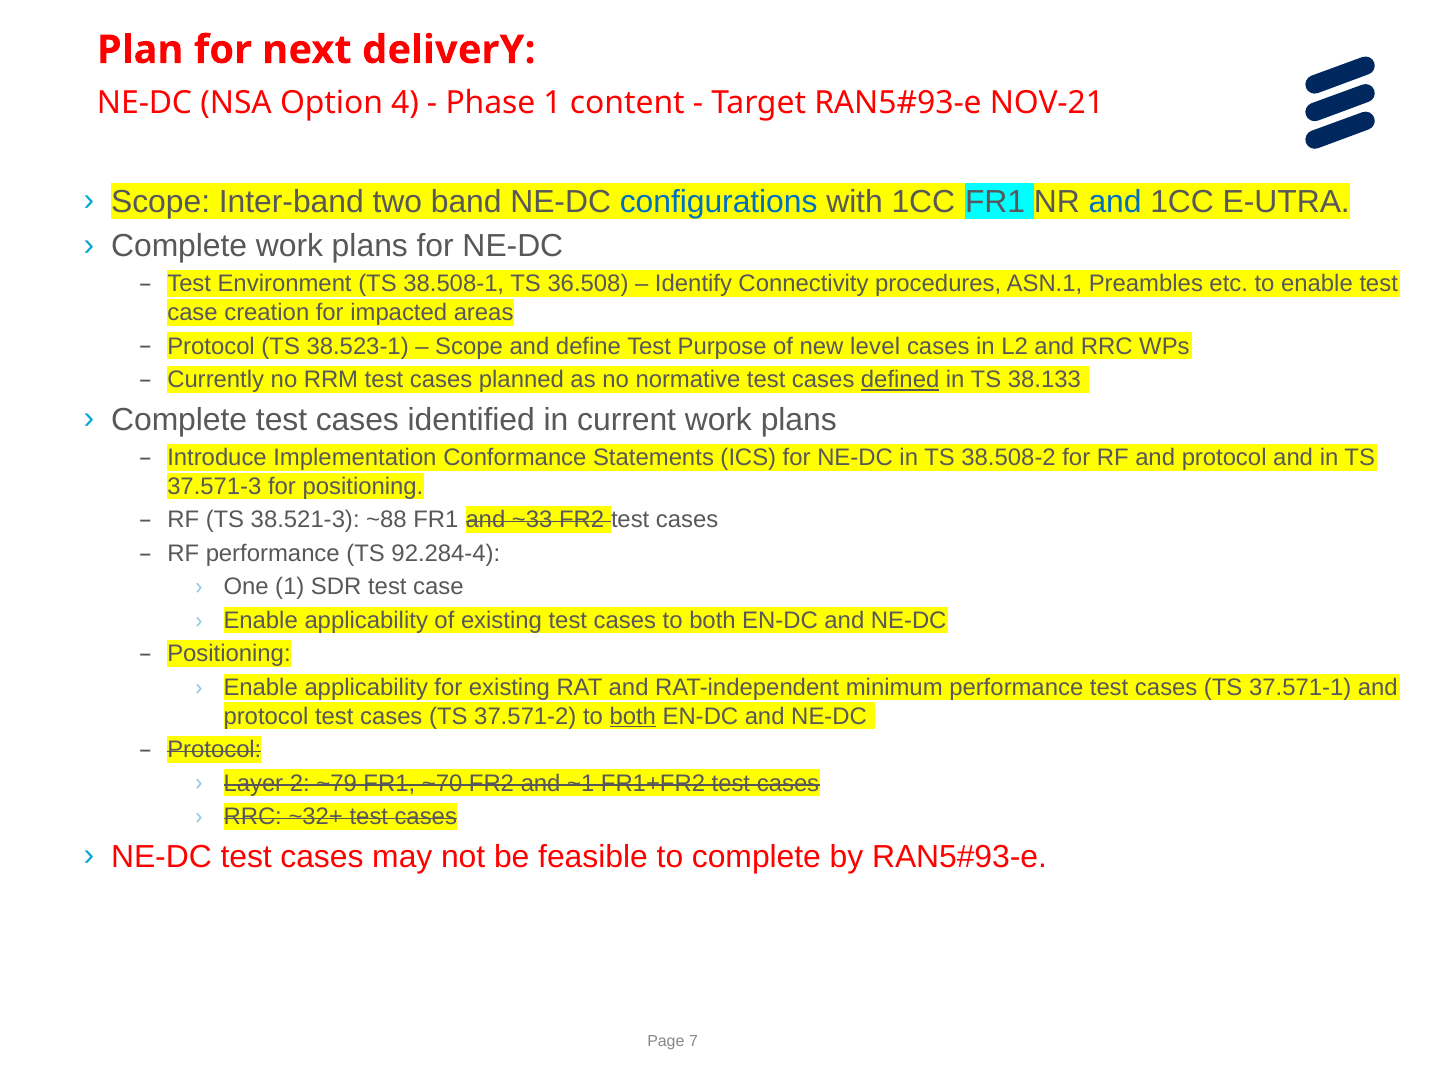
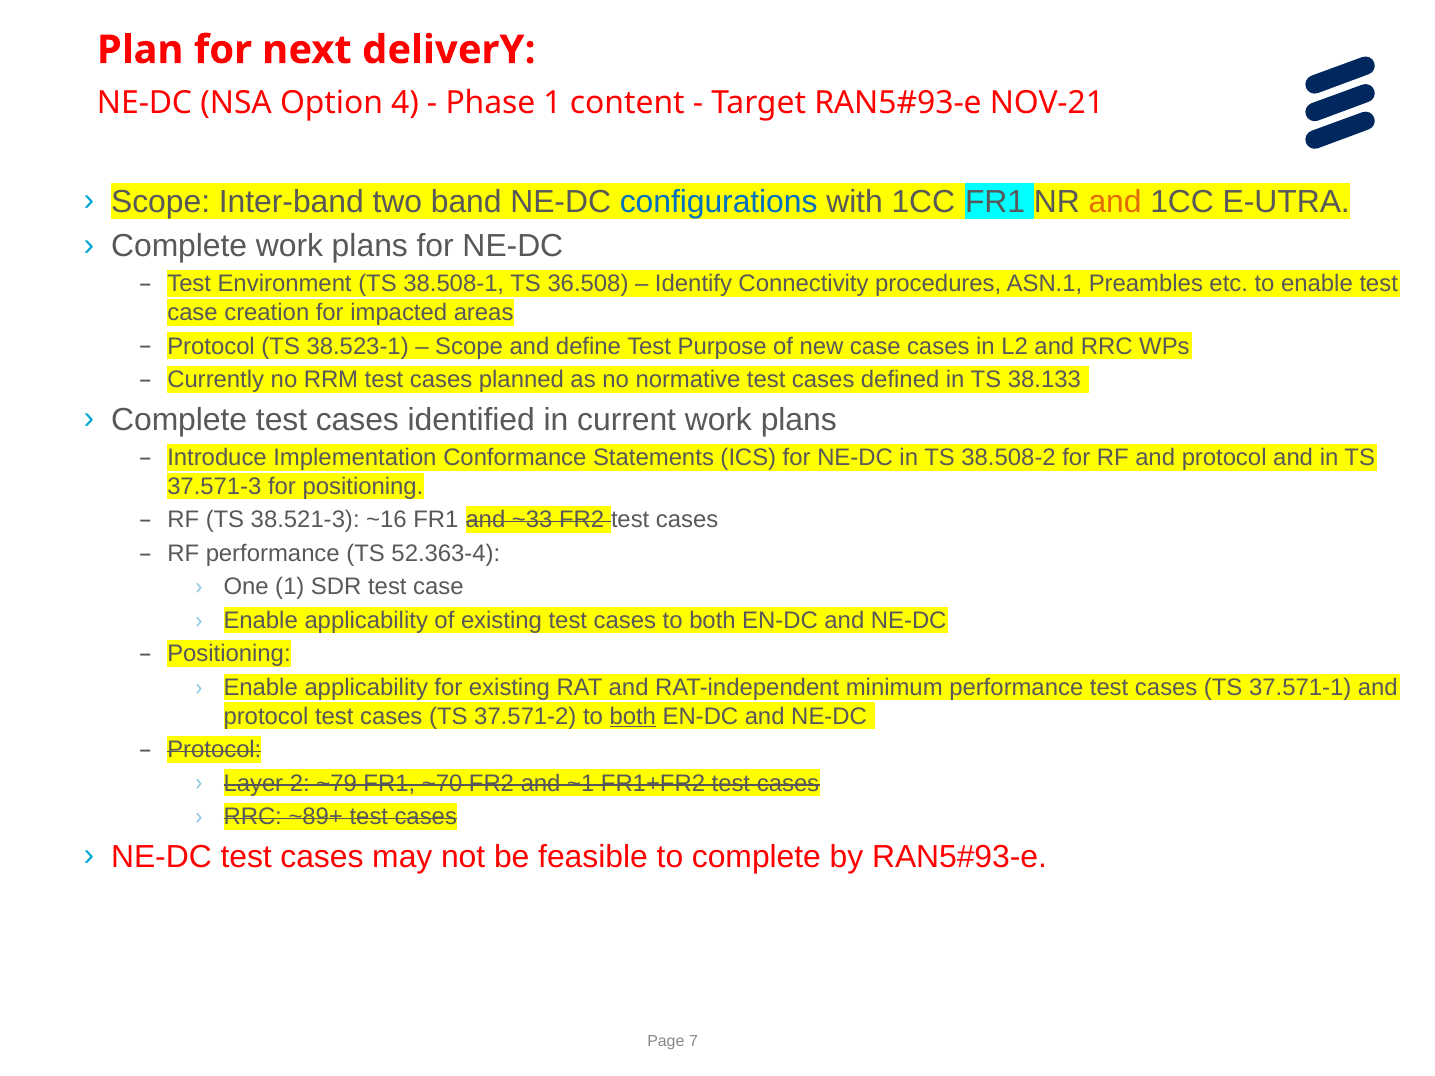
and colour: blue -> orange (1115, 202)
new level: level -> case (875, 346)
defined underline: present -> none (900, 380)
~88: ~88 -> ~16 (386, 520)
92.284-4: 92.284-4 -> 52.363-4 (446, 554)
~32+: ~32+ -> ~89+ (316, 817)
